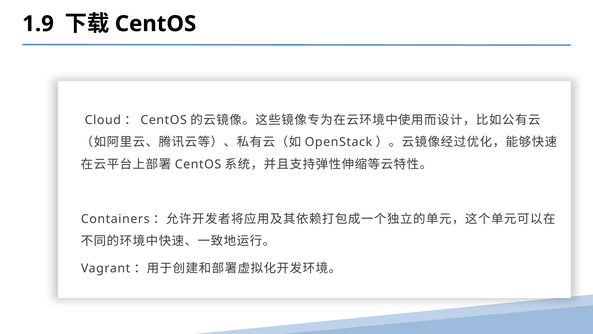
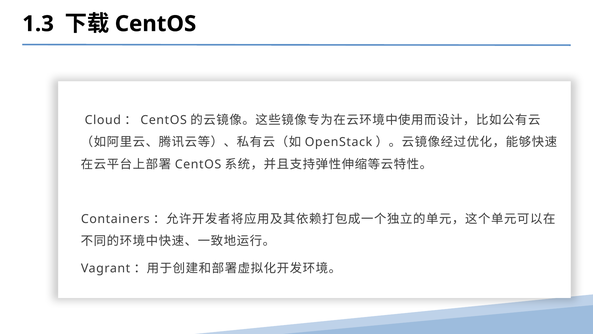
1.9: 1.9 -> 1.3 (38, 24)
